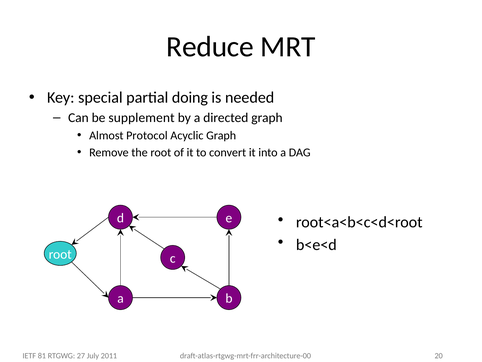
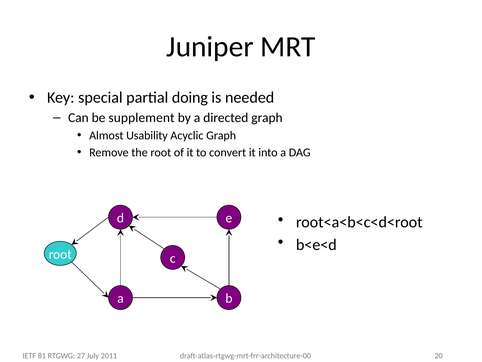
Reduce: Reduce -> Juniper (210, 47)
Protocol: Protocol -> Usability (147, 135)
